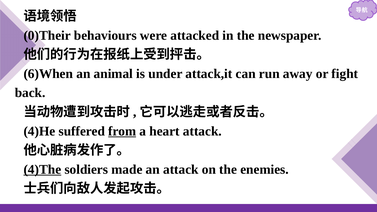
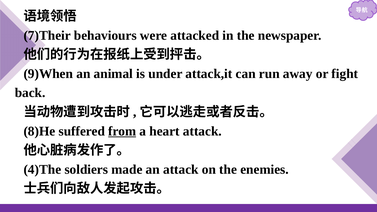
0)Their: 0)Their -> 7)Their (47, 35)
6)When: 6)When -> 9)When (48, 74)
4)He: 4)He -> 8)He (39, 131)
4)The underline: present -> none (42, 169)
